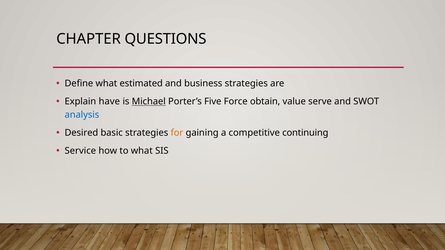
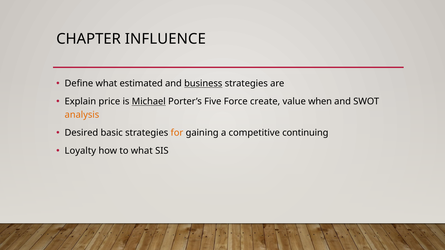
QUESTIONS: QUESTIONS -> INFLUENCE (165, 39)
business underline: none -> present (203, 84)
have: have -> price (109, 102)
obtain: obtain -> create (265, 102)
serve: serve -> when (320, 102)
analysis colour: blue -> orange (82, 115)
Service: Service -> Loyalty (80, 151)
